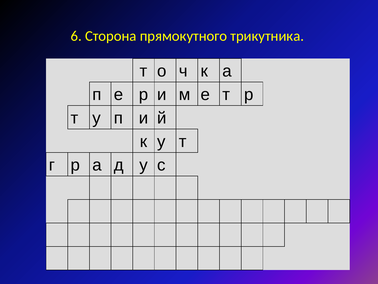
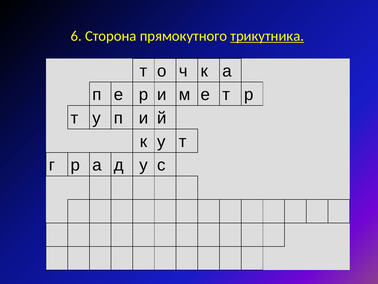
трикутника underline: none -> present (267, 36)
